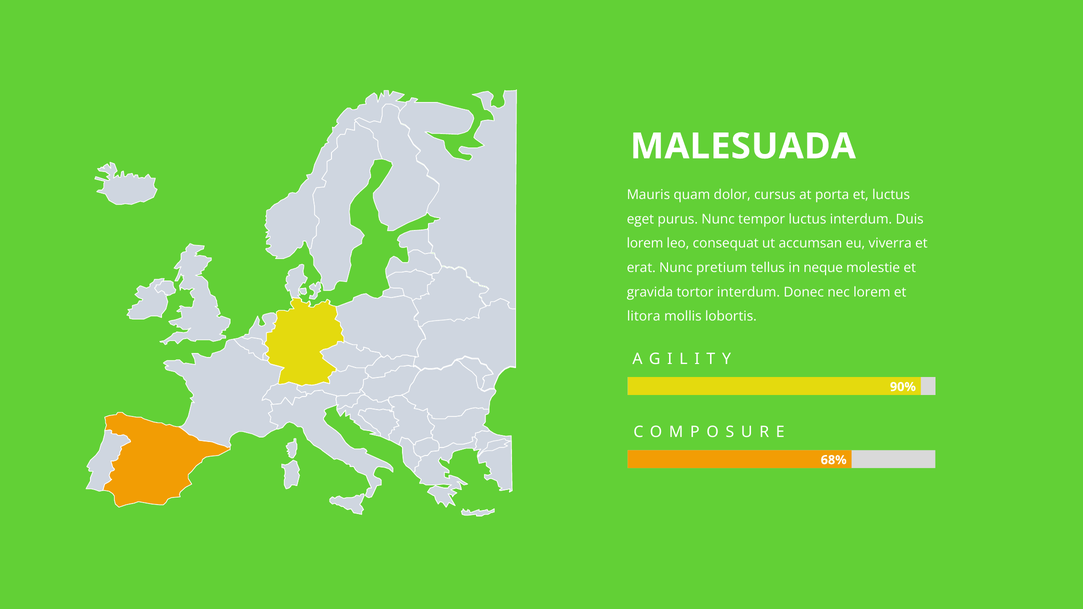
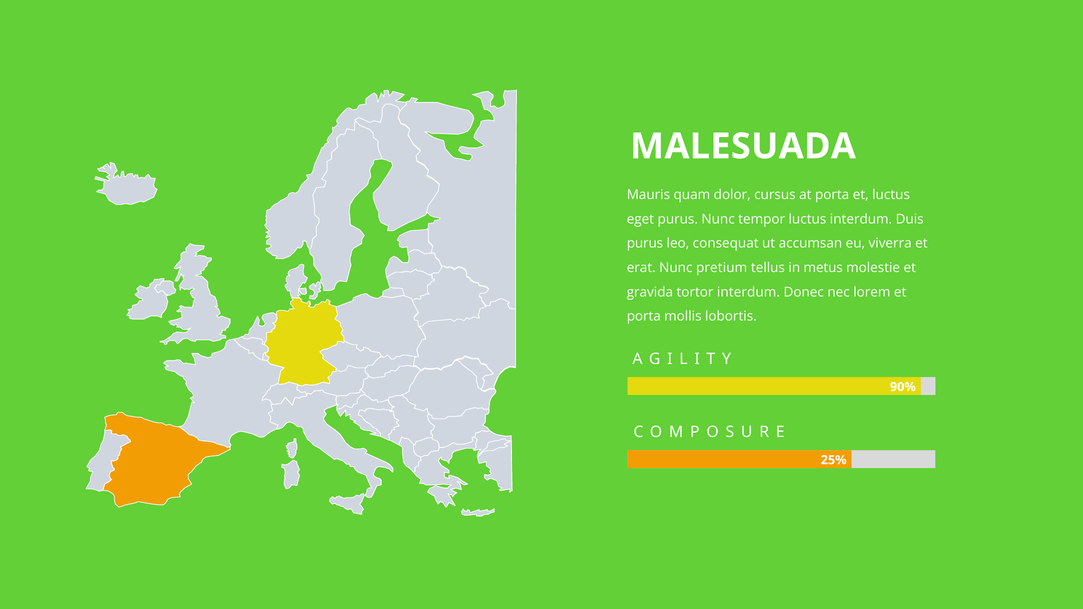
lorem: lorem -> purus (645, 243)
neque: neque -> metus (823, 268)
litora: litora -> porta (644, 316)
68%: 68% -> 25% (834, 460)
